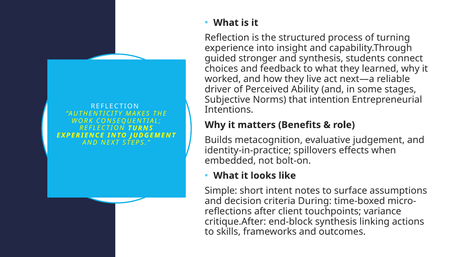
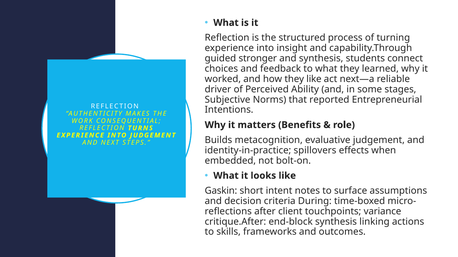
they live: live -> like (314, 79)
intention: intention -> reported (329, 100)
Simple: Simple -> Gaskin (221, 191)
